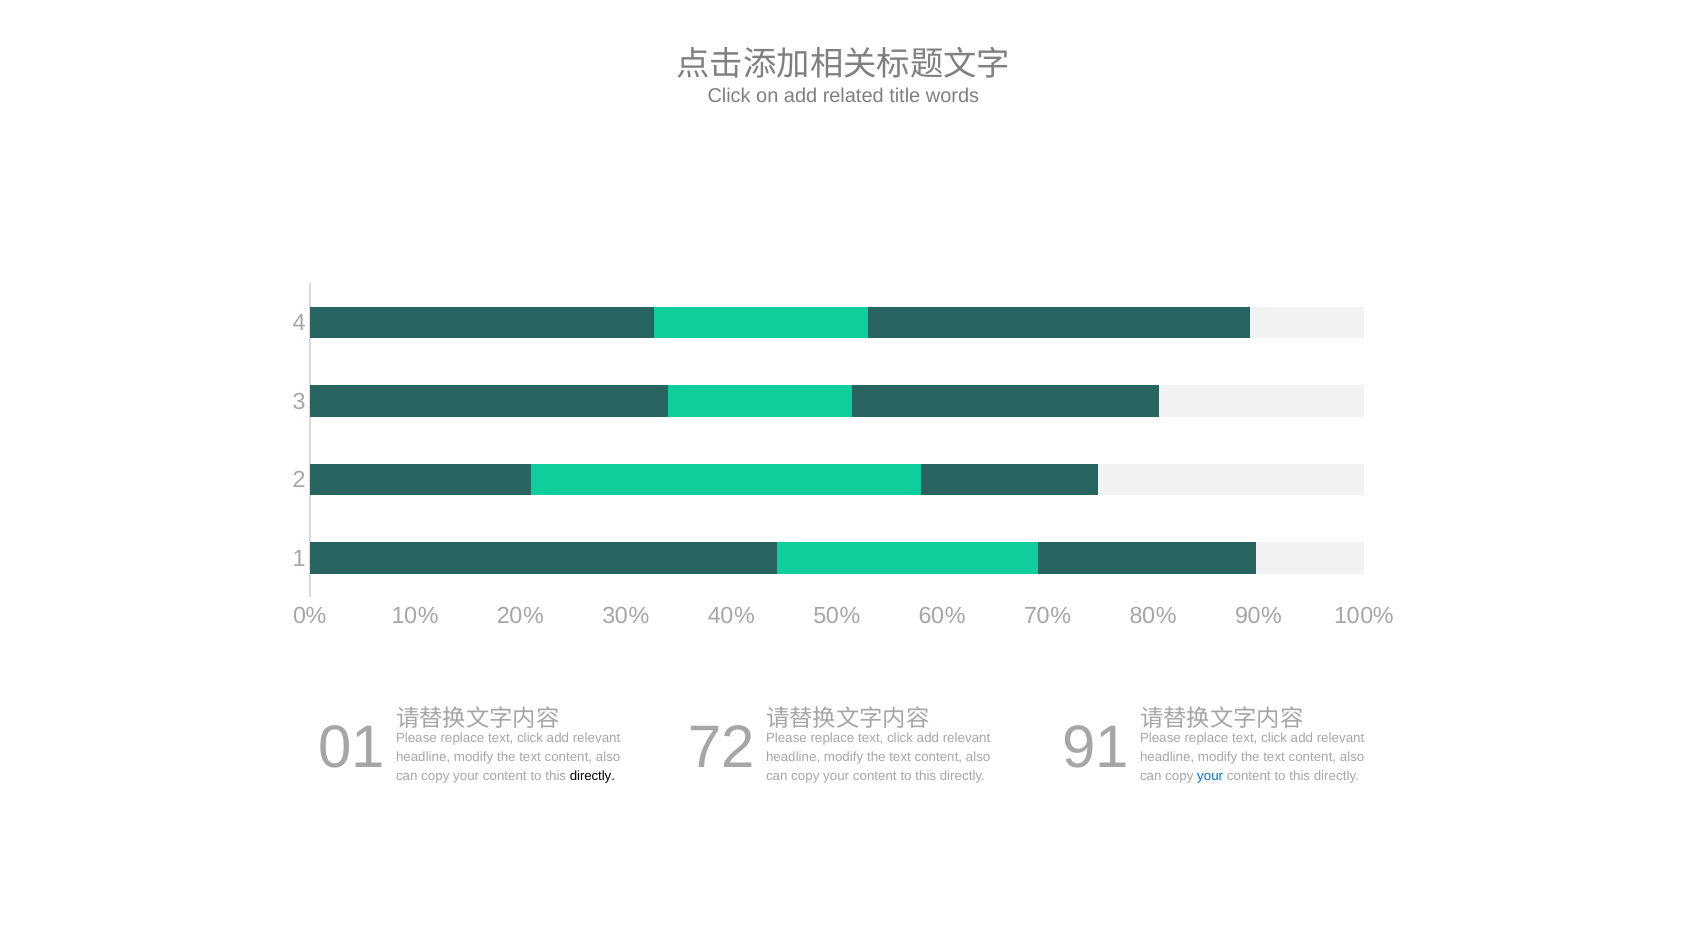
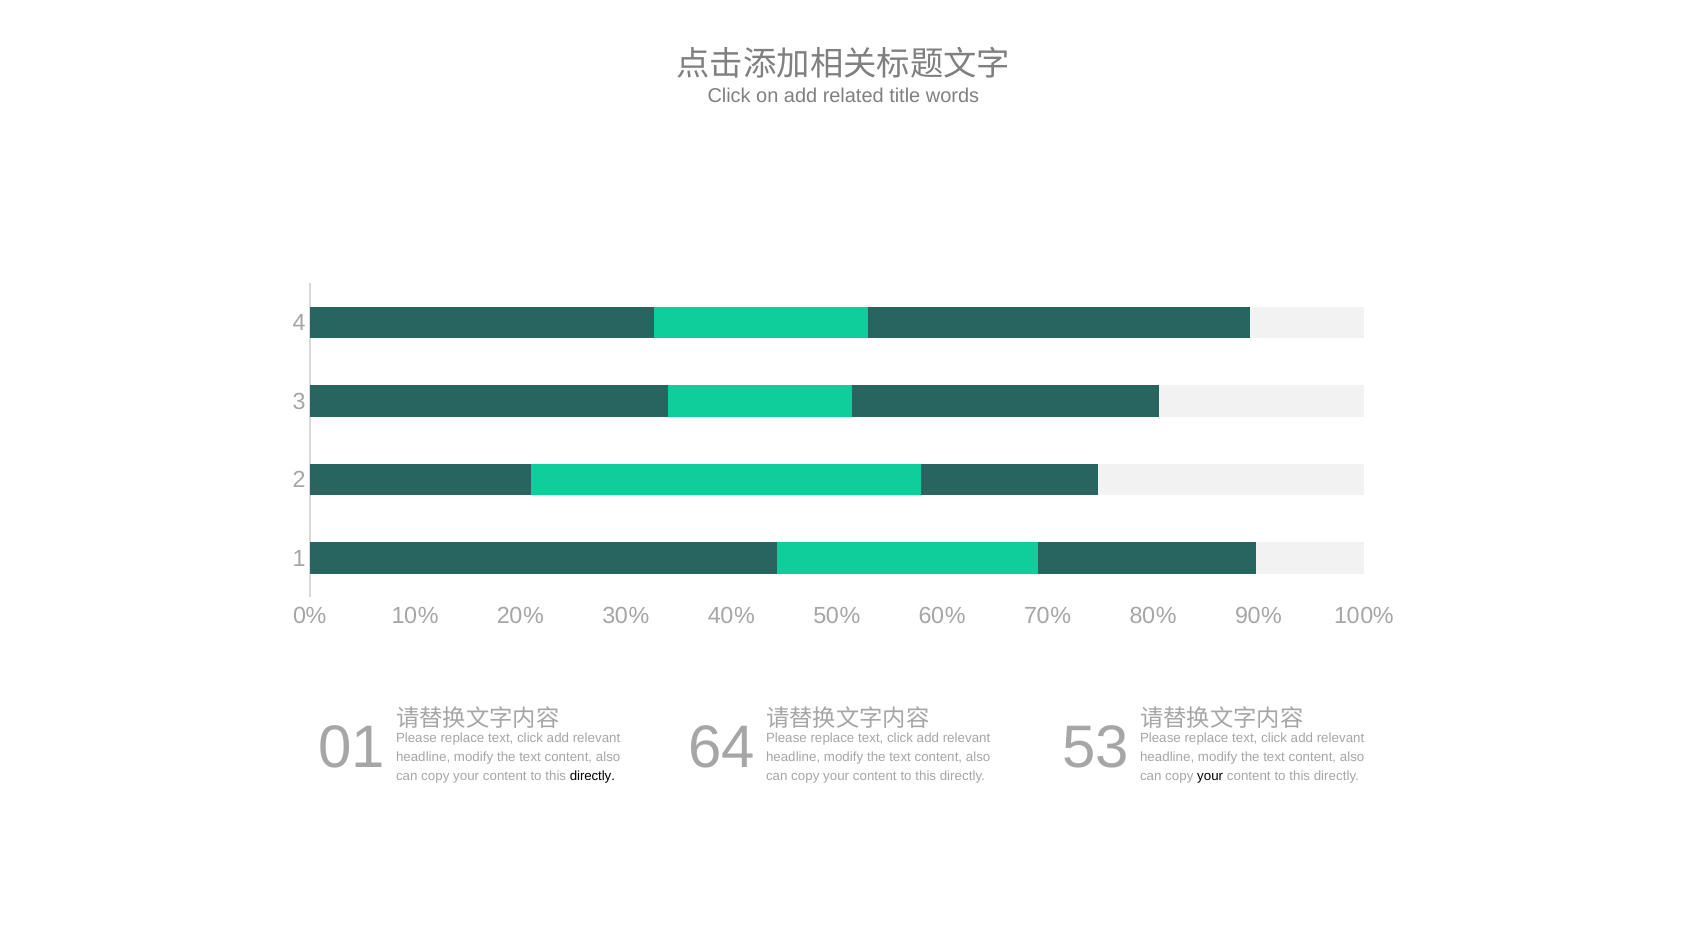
72: 72 -> 64 (722, 748)
91: 91 -> 53 (1096, 748)
your colour: blue -> black (1210, 776)
